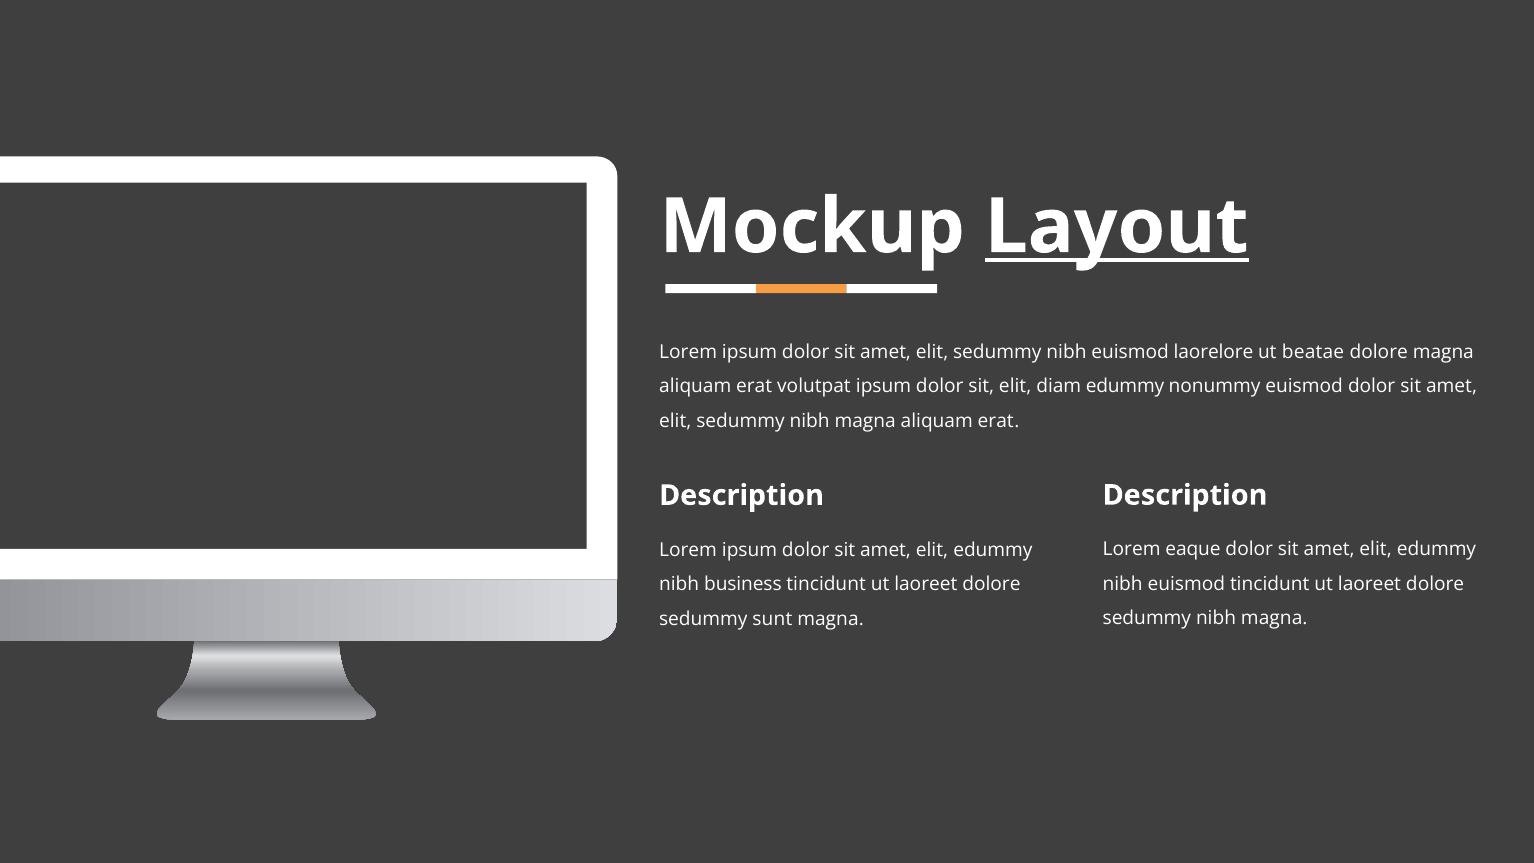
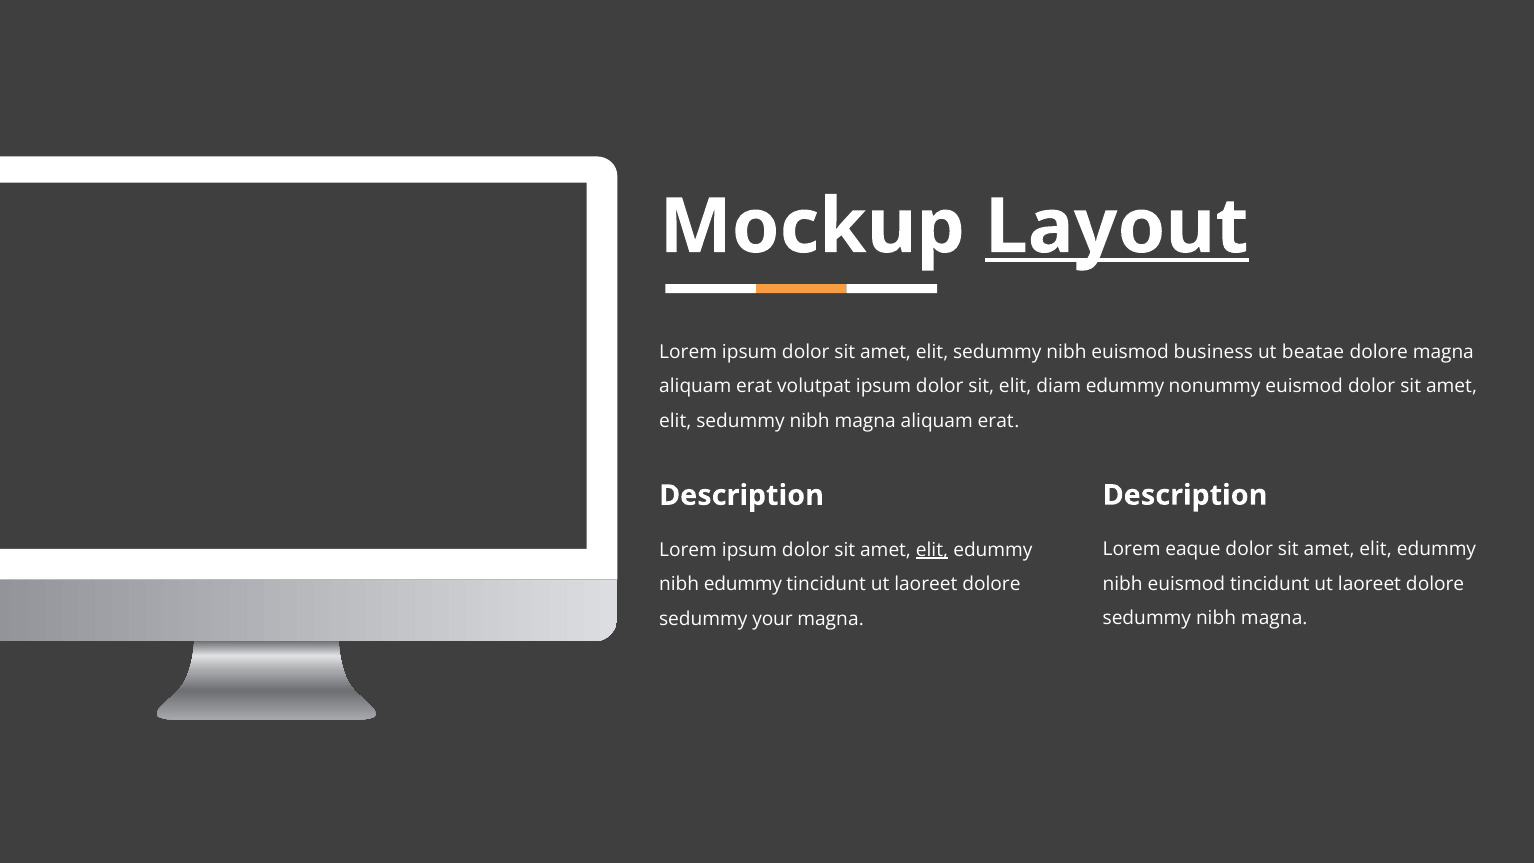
laorelore: laorelore -> business (1213, 352)
elit underline: none -> present (932, 550)
nibh business: business -> edummy (743, 584)
sunt: sunt -> your (773, 619)
